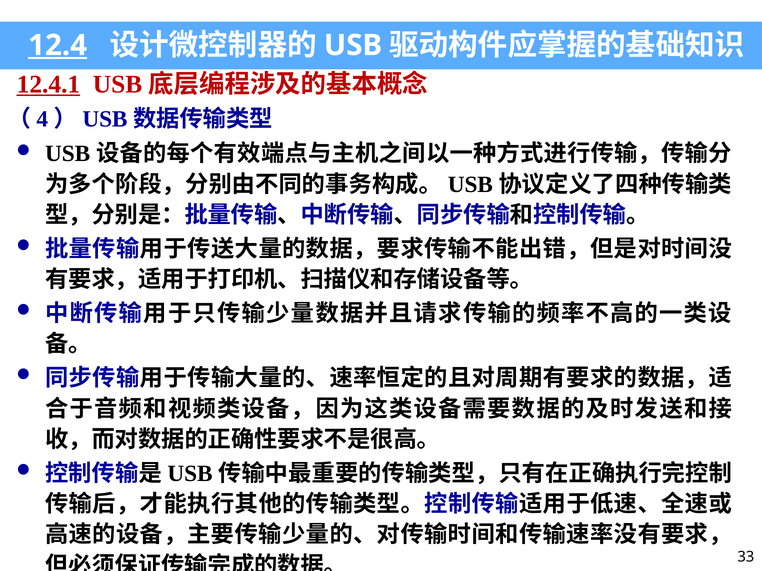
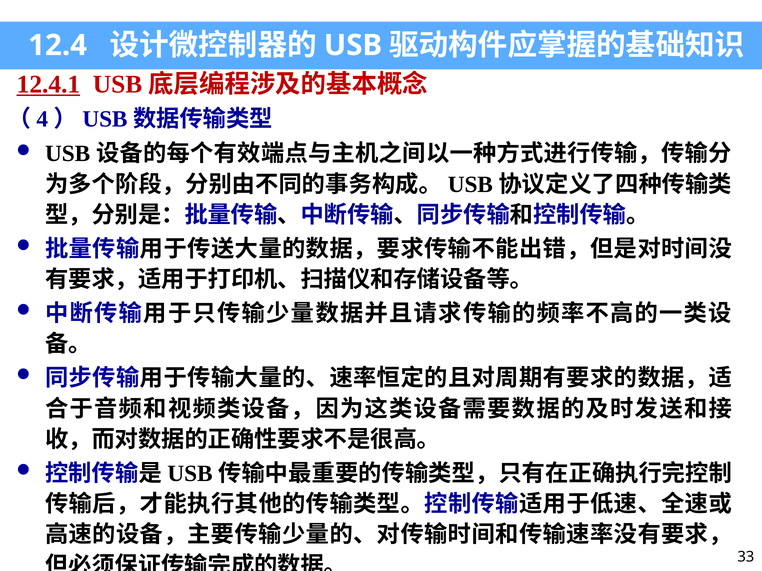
12.4 underline: present -> none (58, 45)
